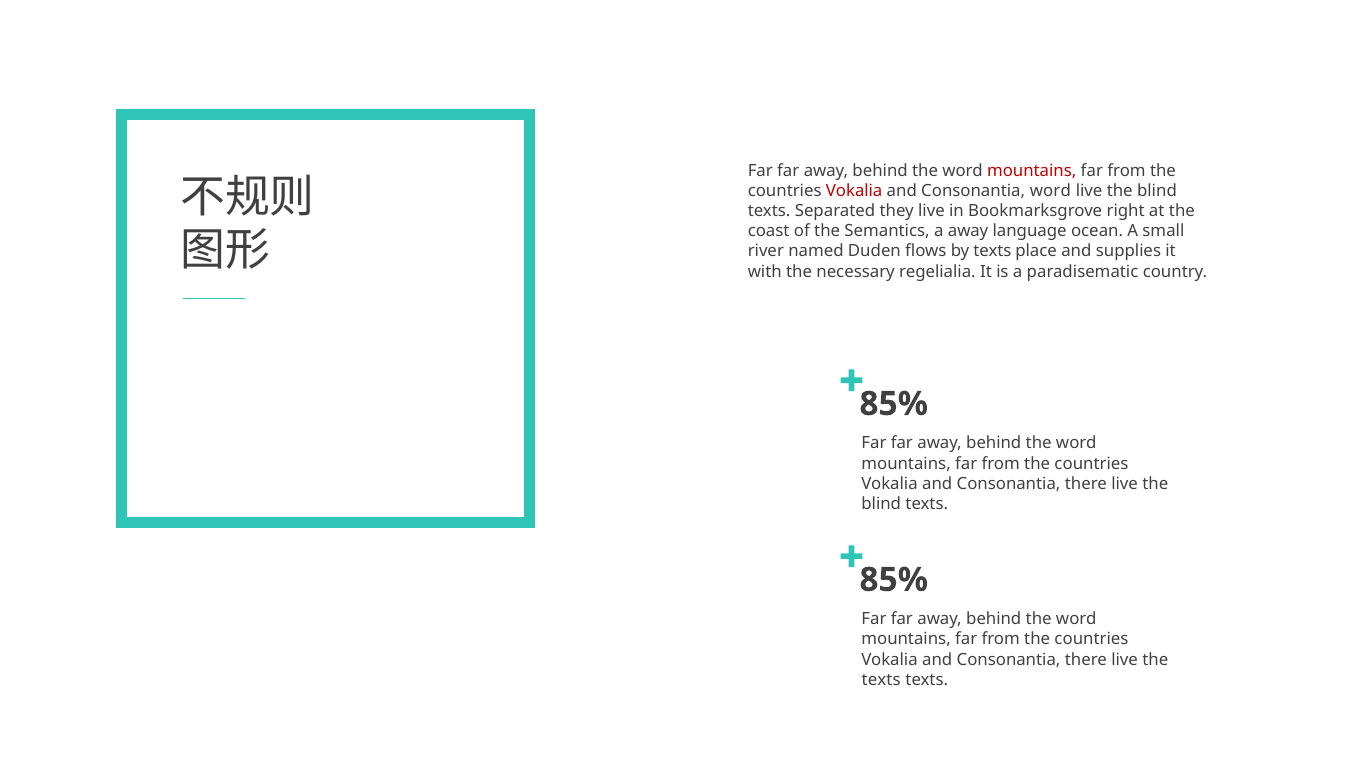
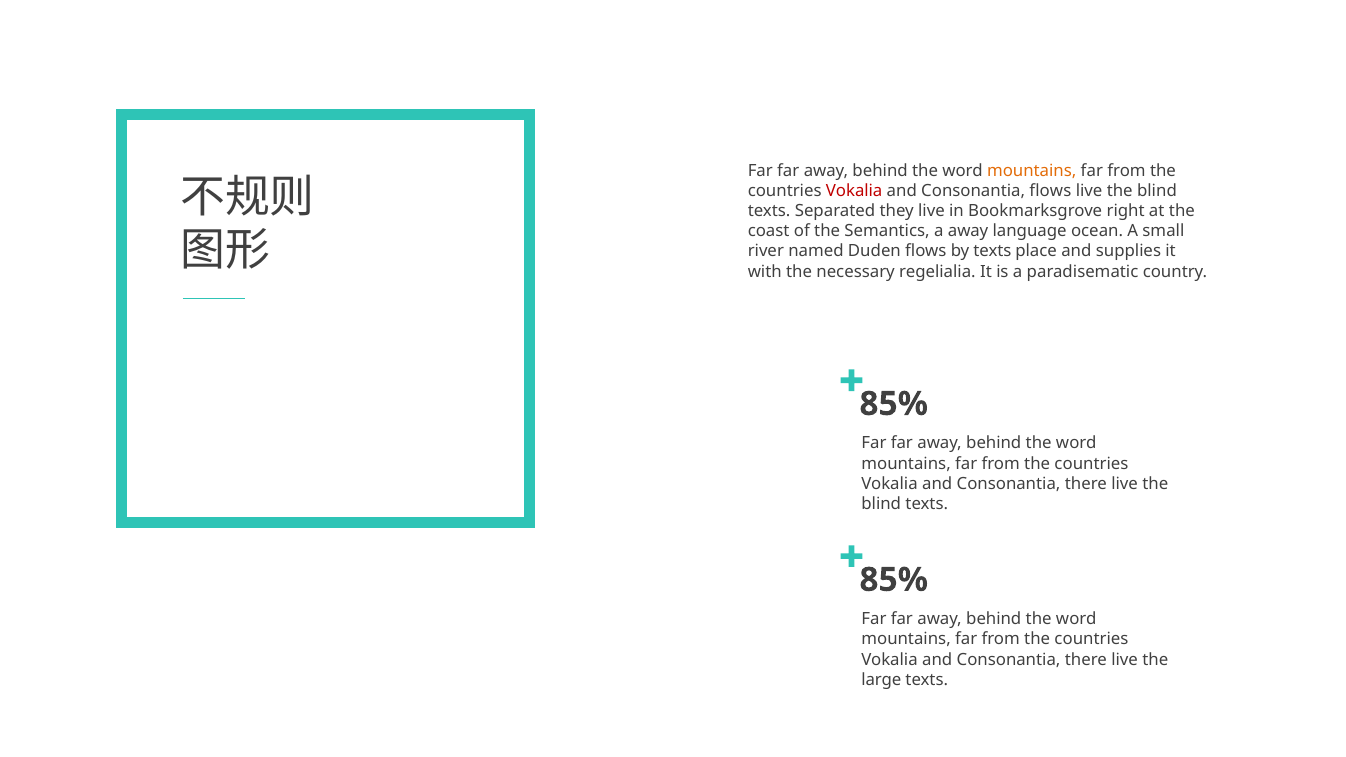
mountains colour: red -> orange (1032, 171)
Consonantia word: word -> flows (1050, 191)
texts: texts -> large (881, 680)
